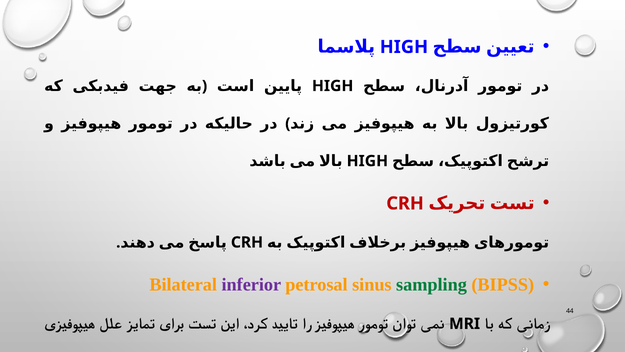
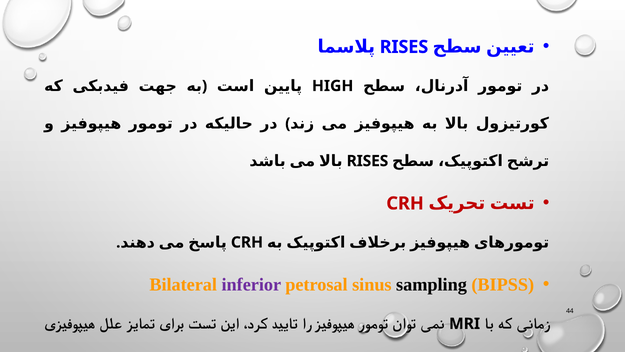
HIGH: HIGH -> RISES (404, 47)
HIGH: HIGH -> RISES (367, 161)
sampling colour: green -> black (432, 284)
